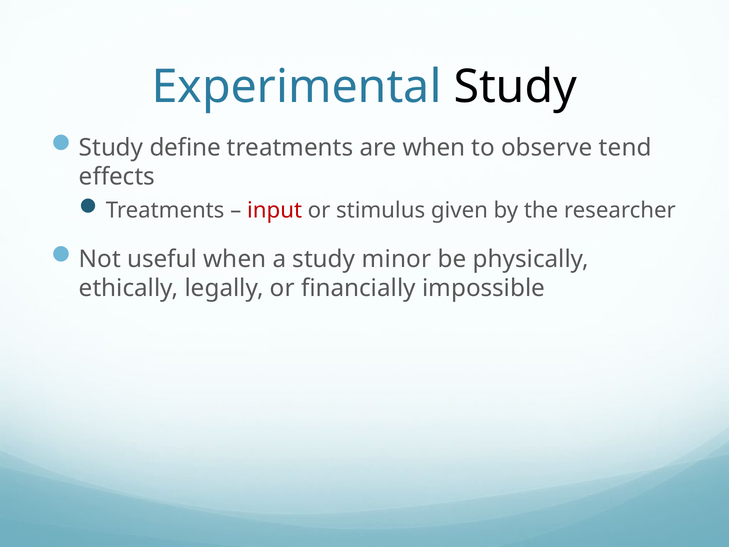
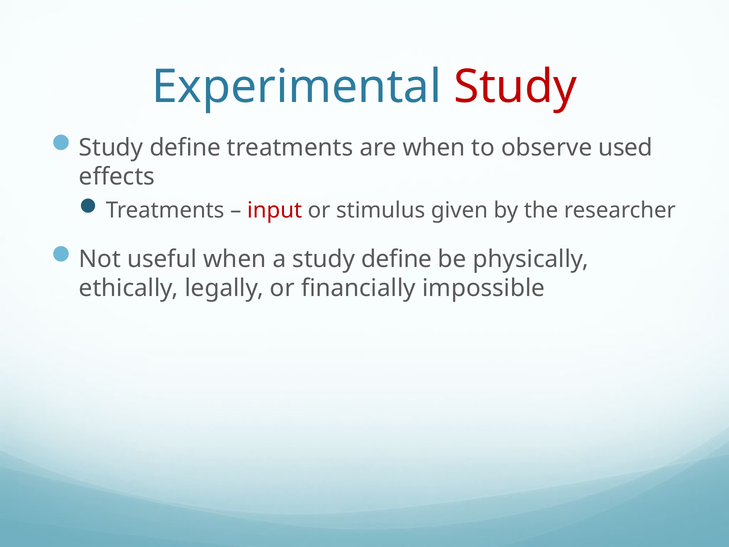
Study colour: black -> red (515, 87)
tend: tend -> used (626, 148)
a study minor: minor -> define (397, 259)
